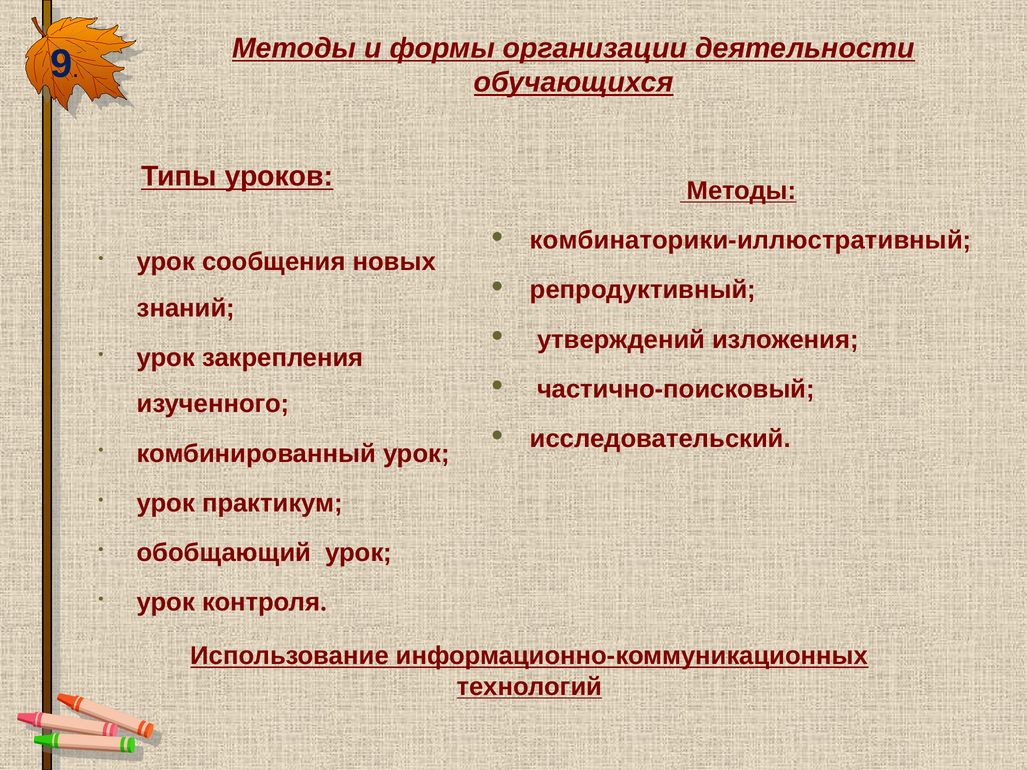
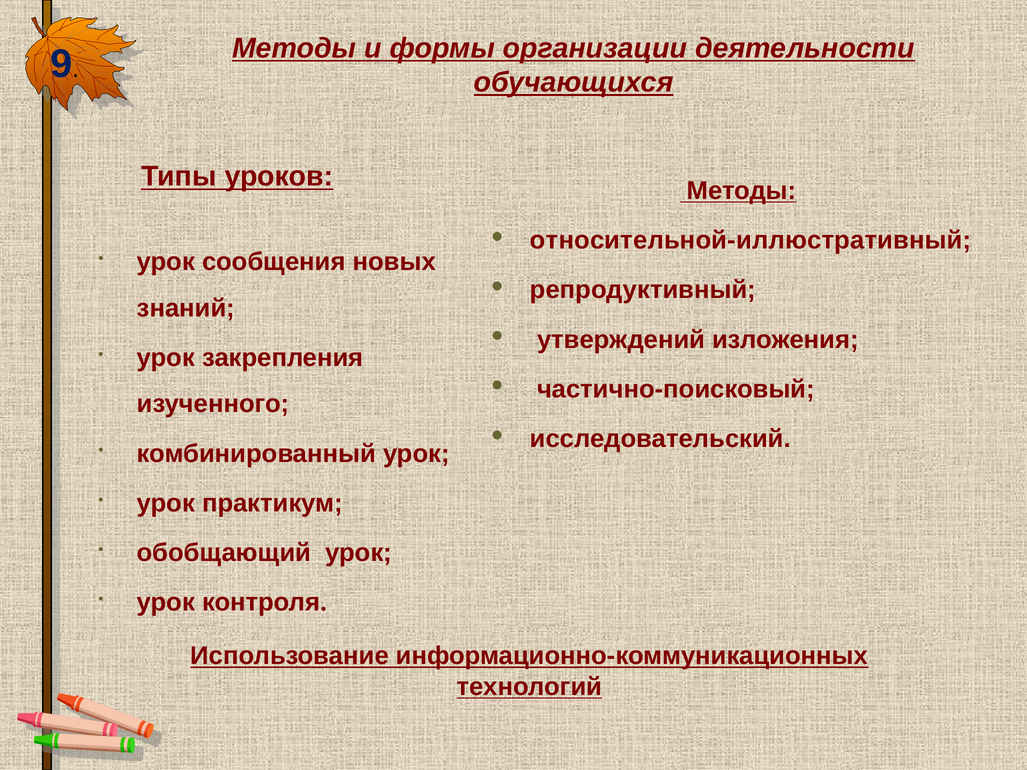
комбинаторики-иллюстративный: комбинаторики-иллюстративный -> относительной-иллюстративный (751, 240)
